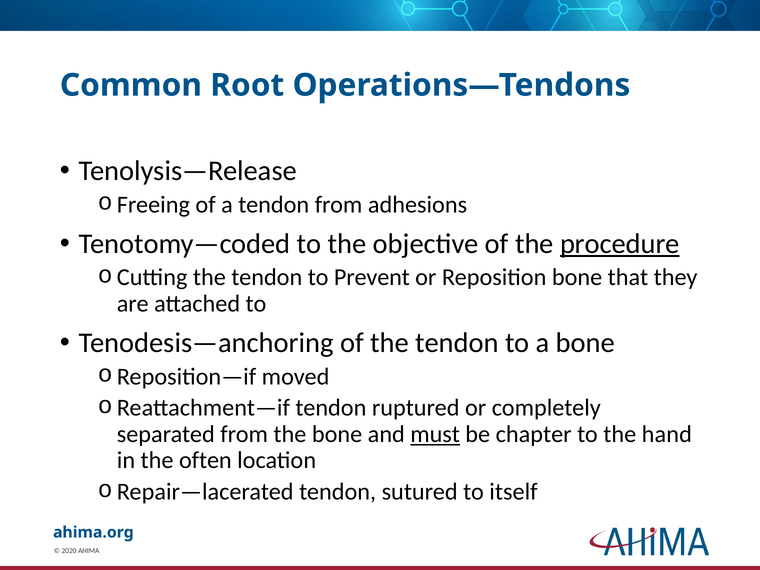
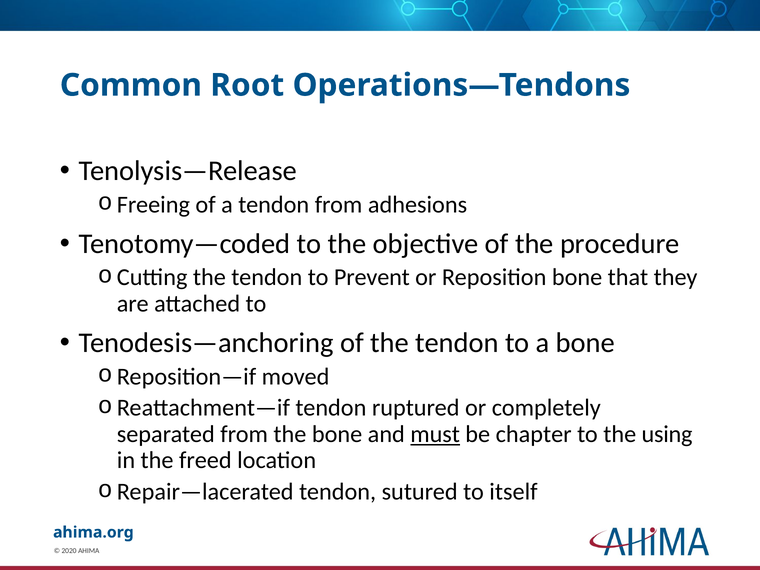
procedure underline: present -> none (620, 244)
hand: hand -> using (667, 434)
often: often -> freed (205, 460)
